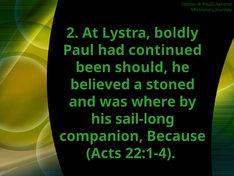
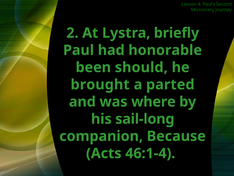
boldly: boldly -> briefly (176, 33)
continued: continued -> honorable (165, 50)
believed: believed -> brought (100, 84)
stoned: stoned -> parted (170, 84)
22:1-4: 22:1-4 -> 46:1-4 (150, 153)
